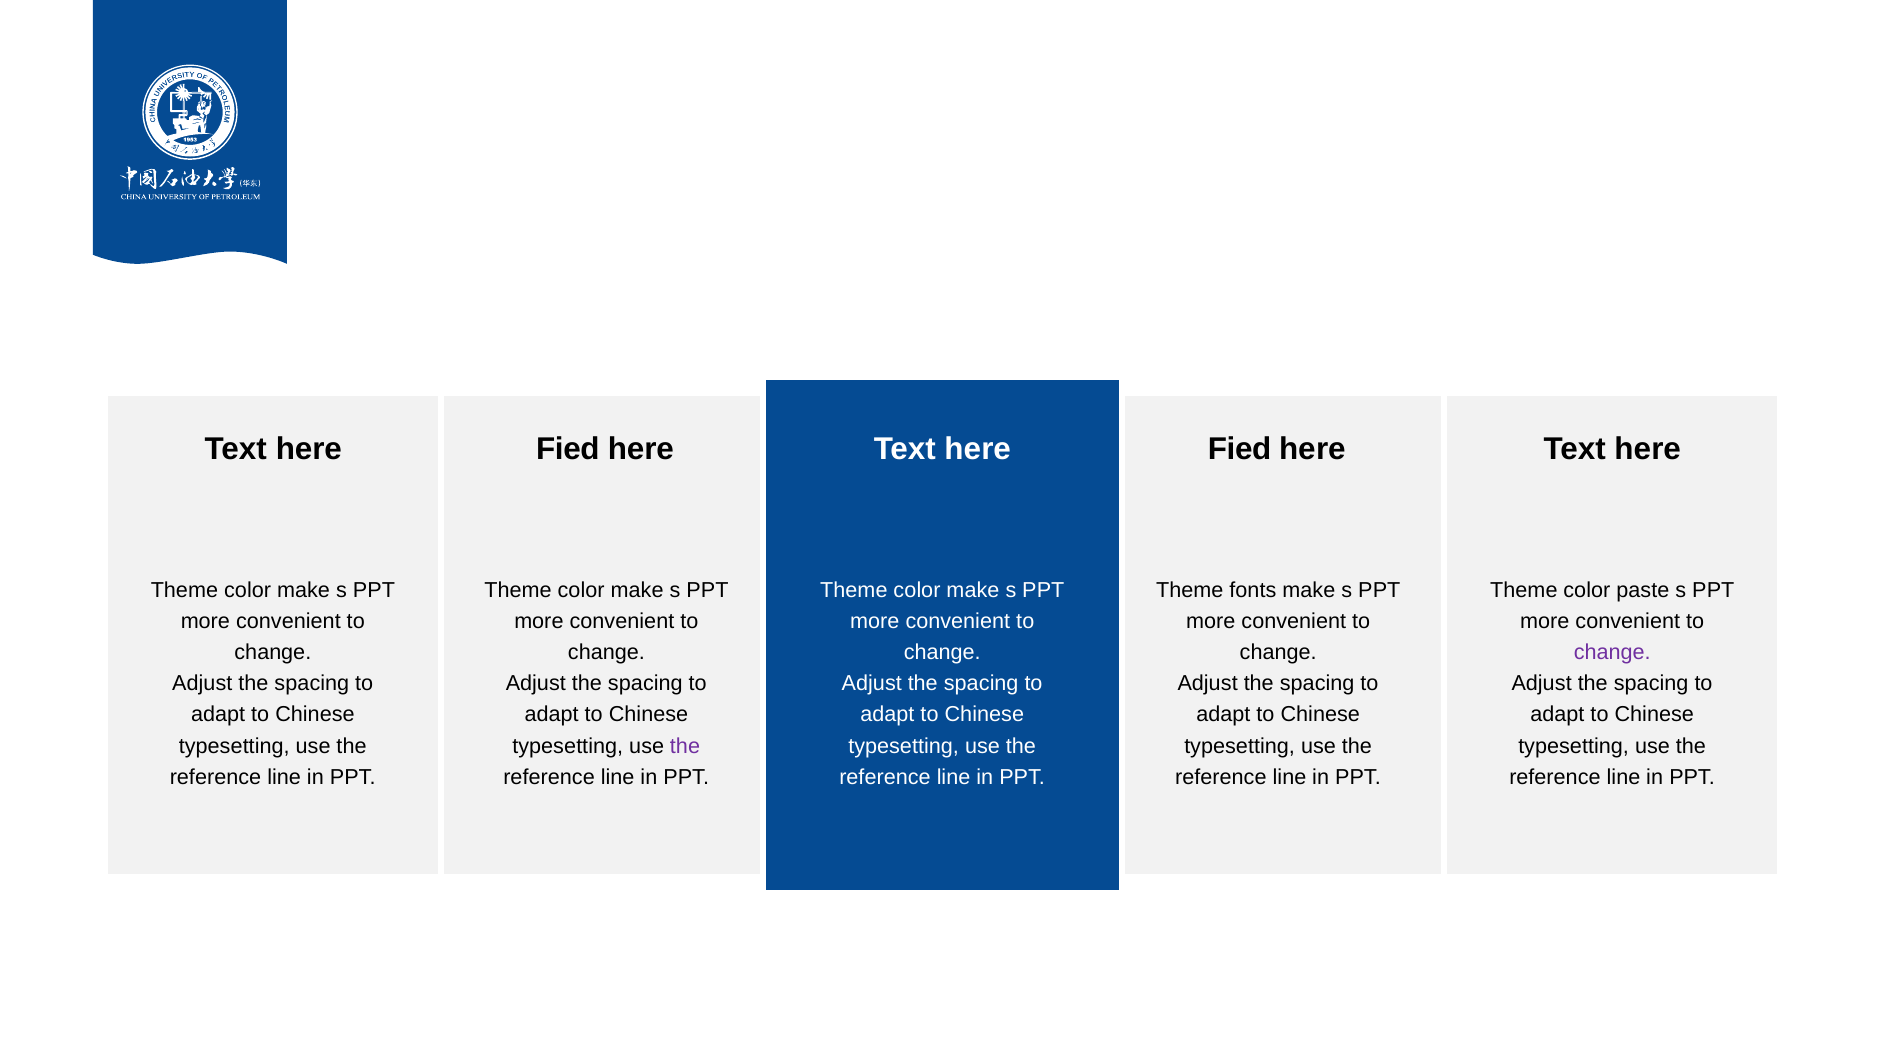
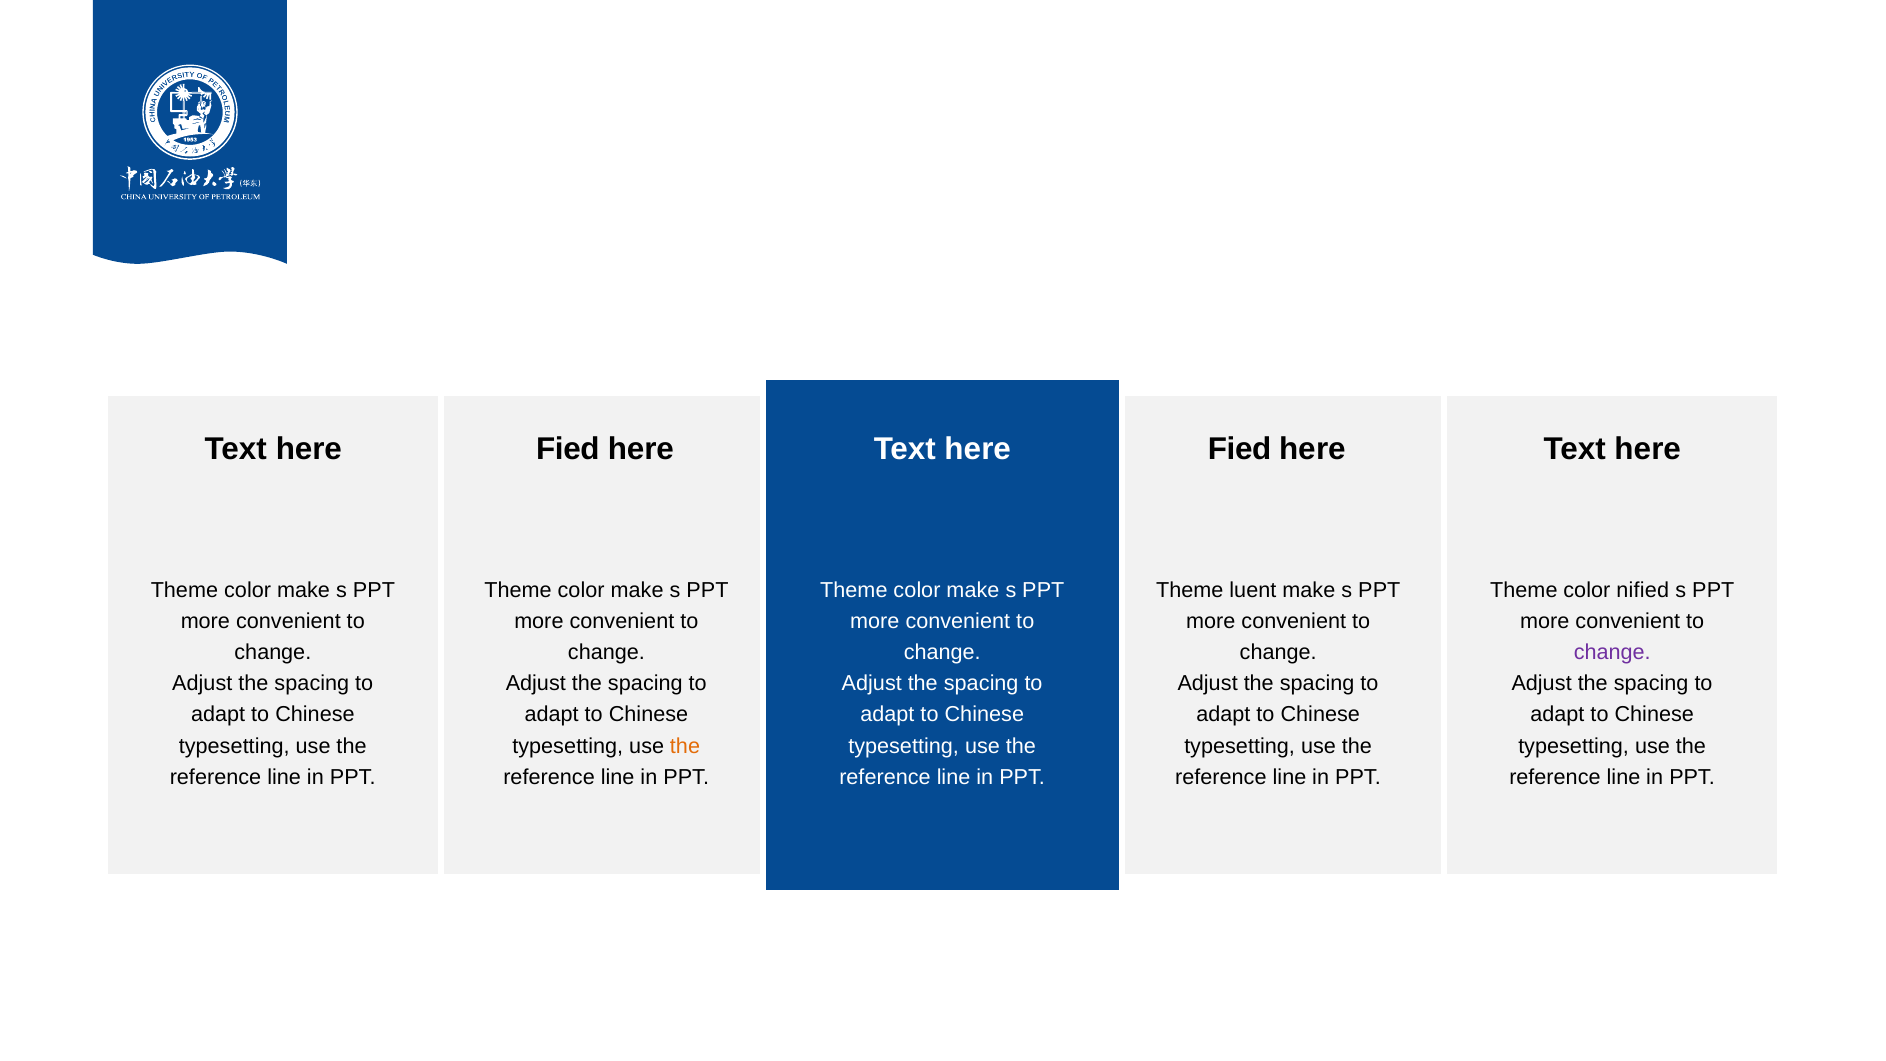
fonts: fonts -> luent (1253, 590)
paste: paste -> nified (1643, 590)
the colour: purple -> orange (685, 746)
